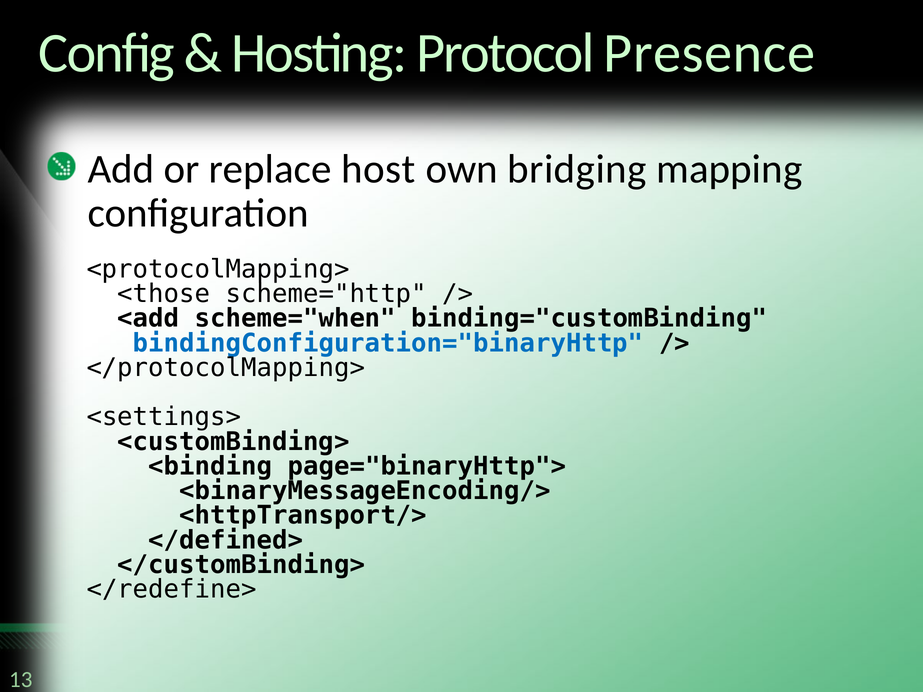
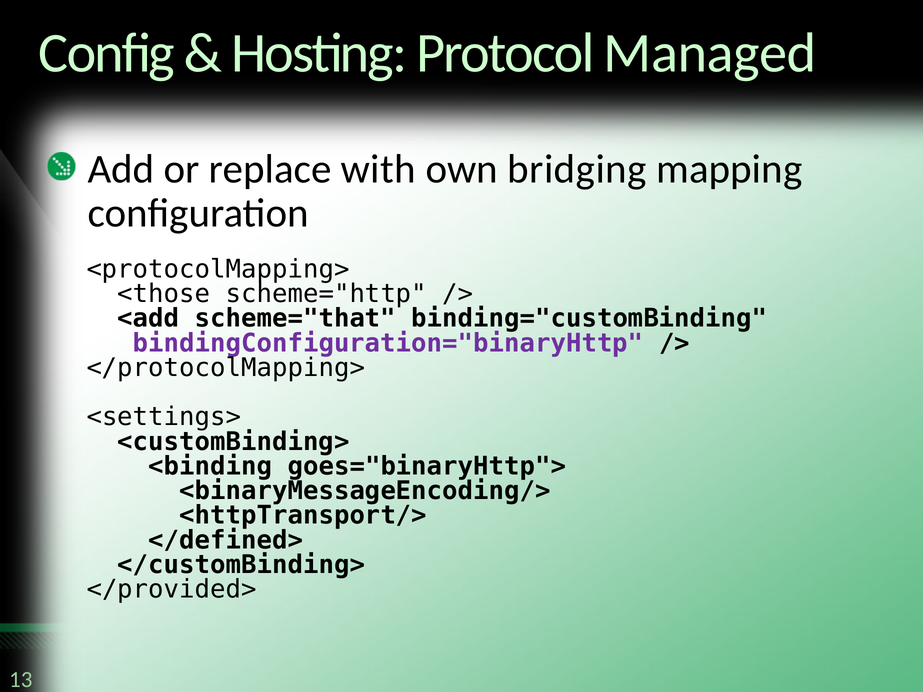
Presence: Presence -> Managed (710, 53)
host: host -> with (378, 169)
scheme="when: scheme="when -> scheme="that (295, 319)
bindingConfiguration="binaryHttp colour: blue -> purple (388, 343)
page="binaryHttp">: page="binaryHttp"> -> goes="binaryHttp"> (427, 466)
</redefine>: </redefine> -> </provided> (172, 590)
